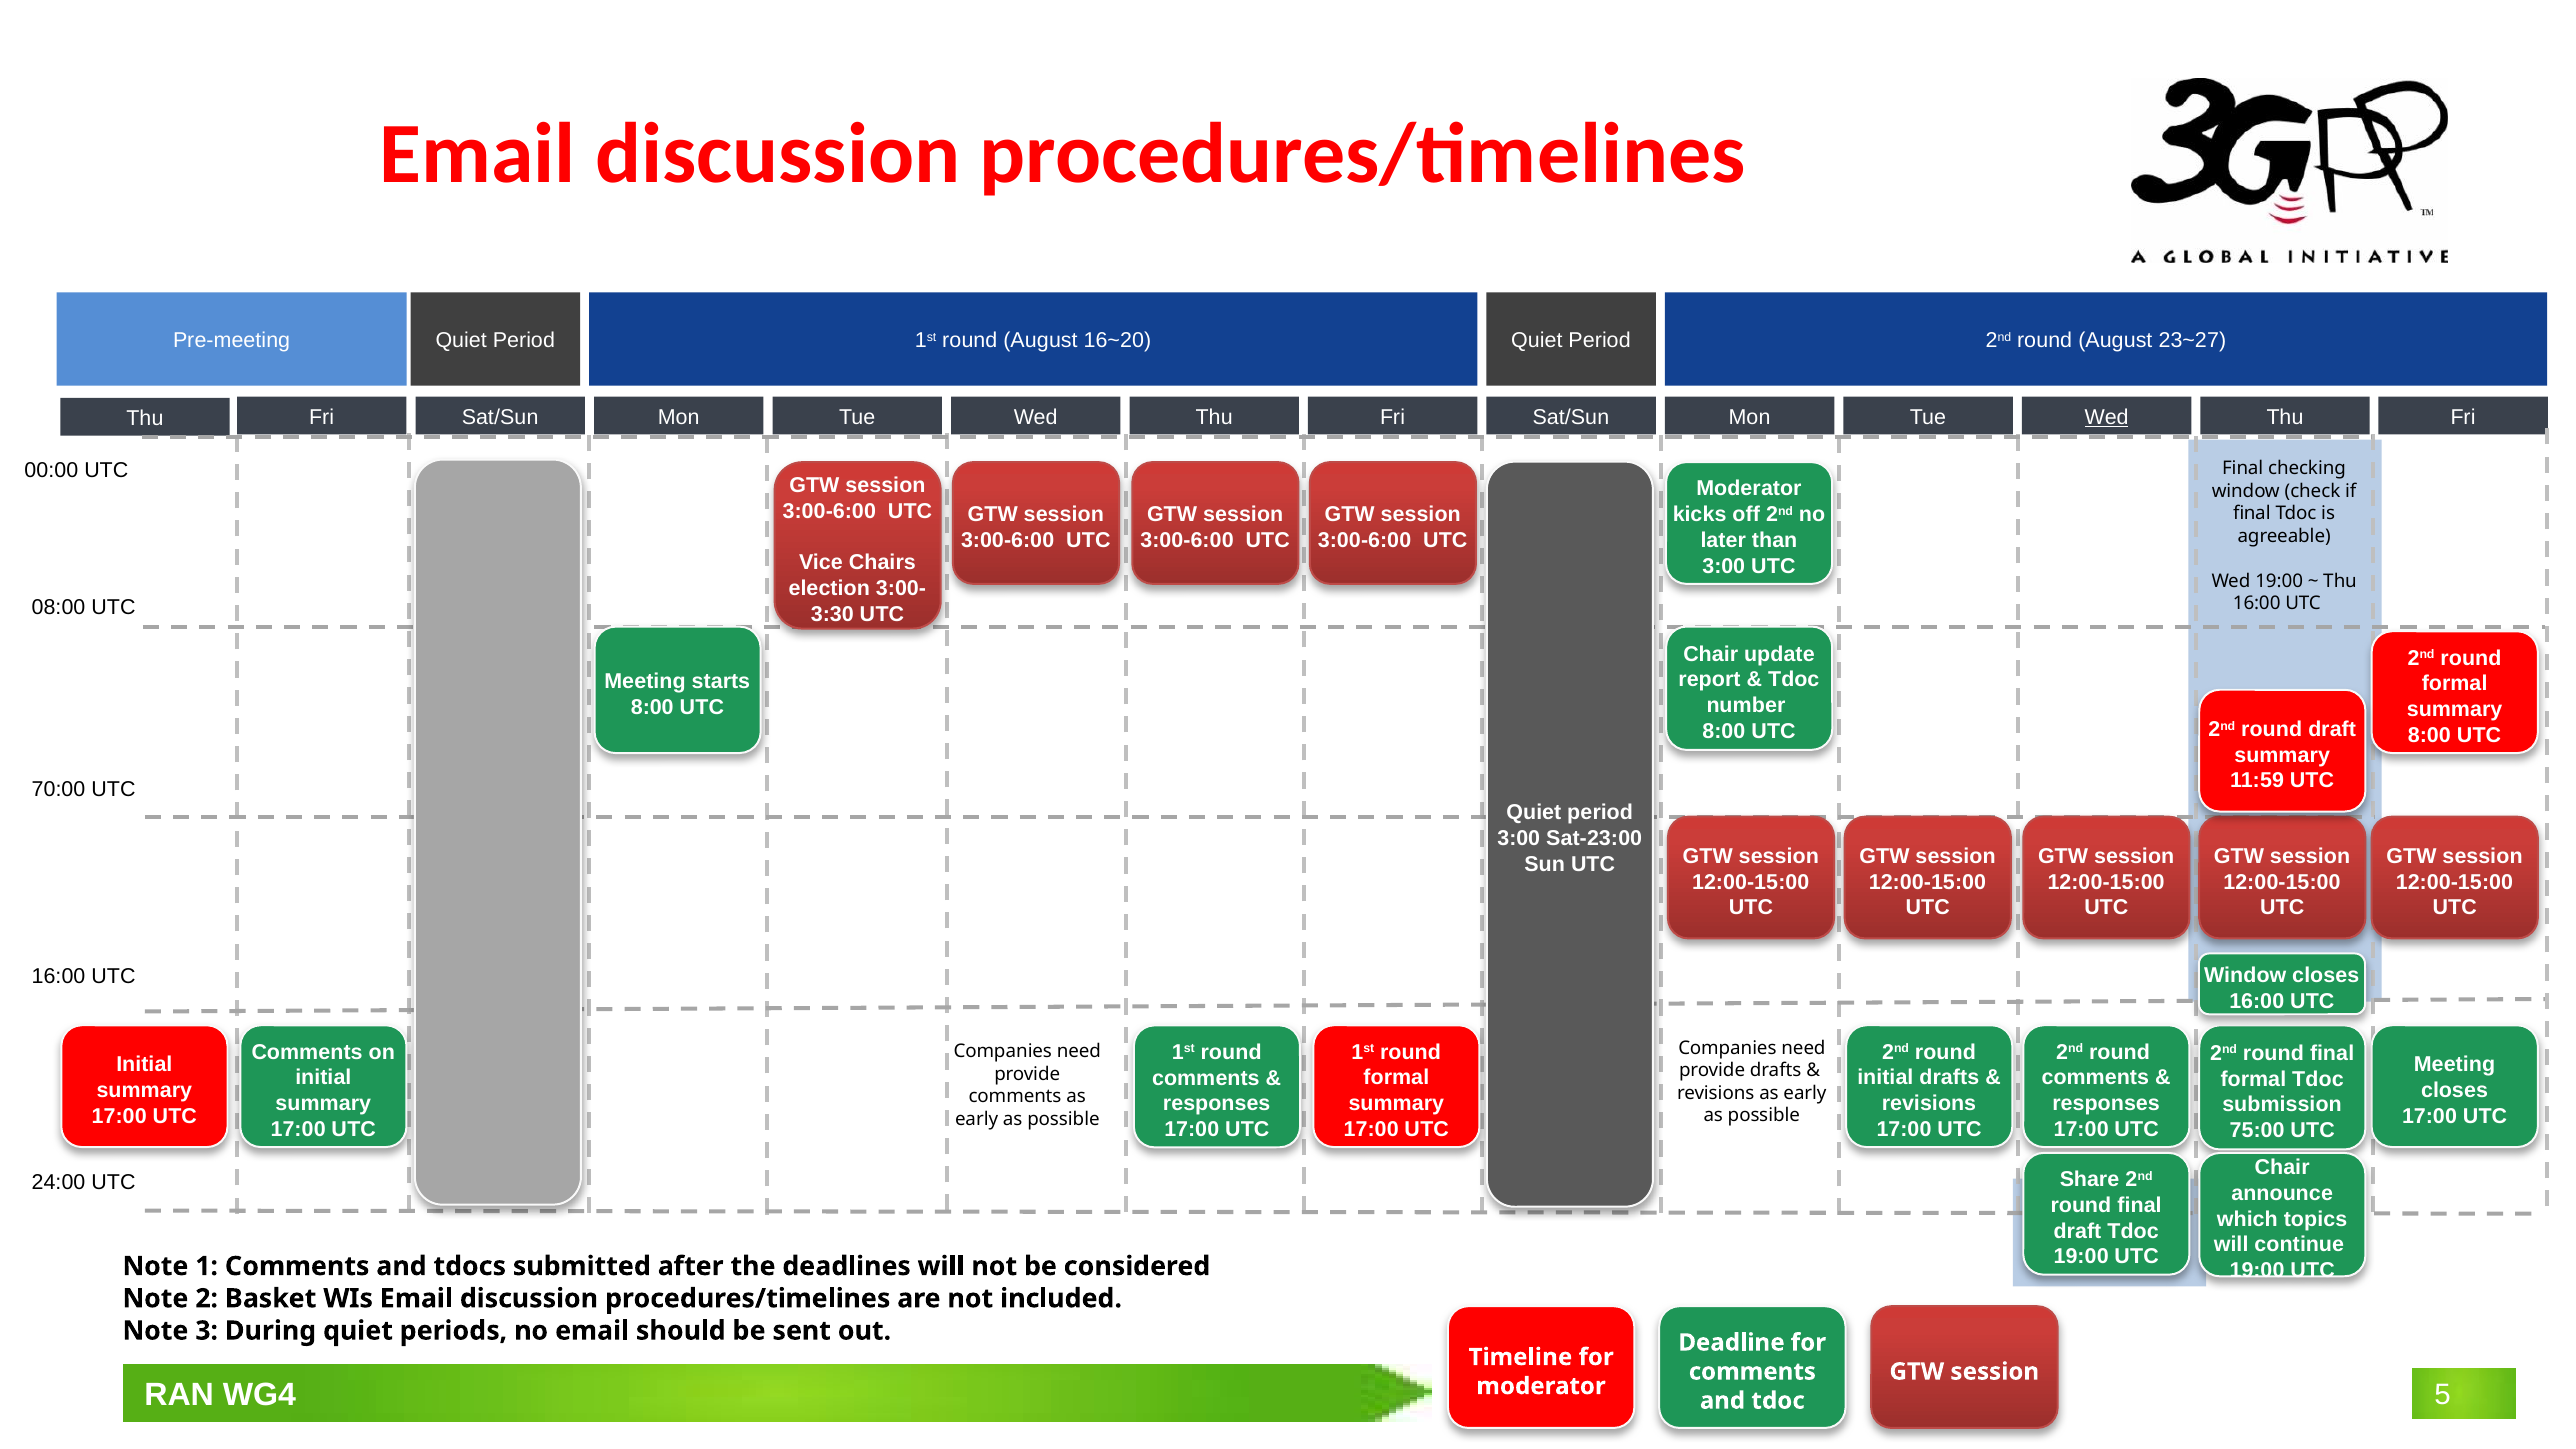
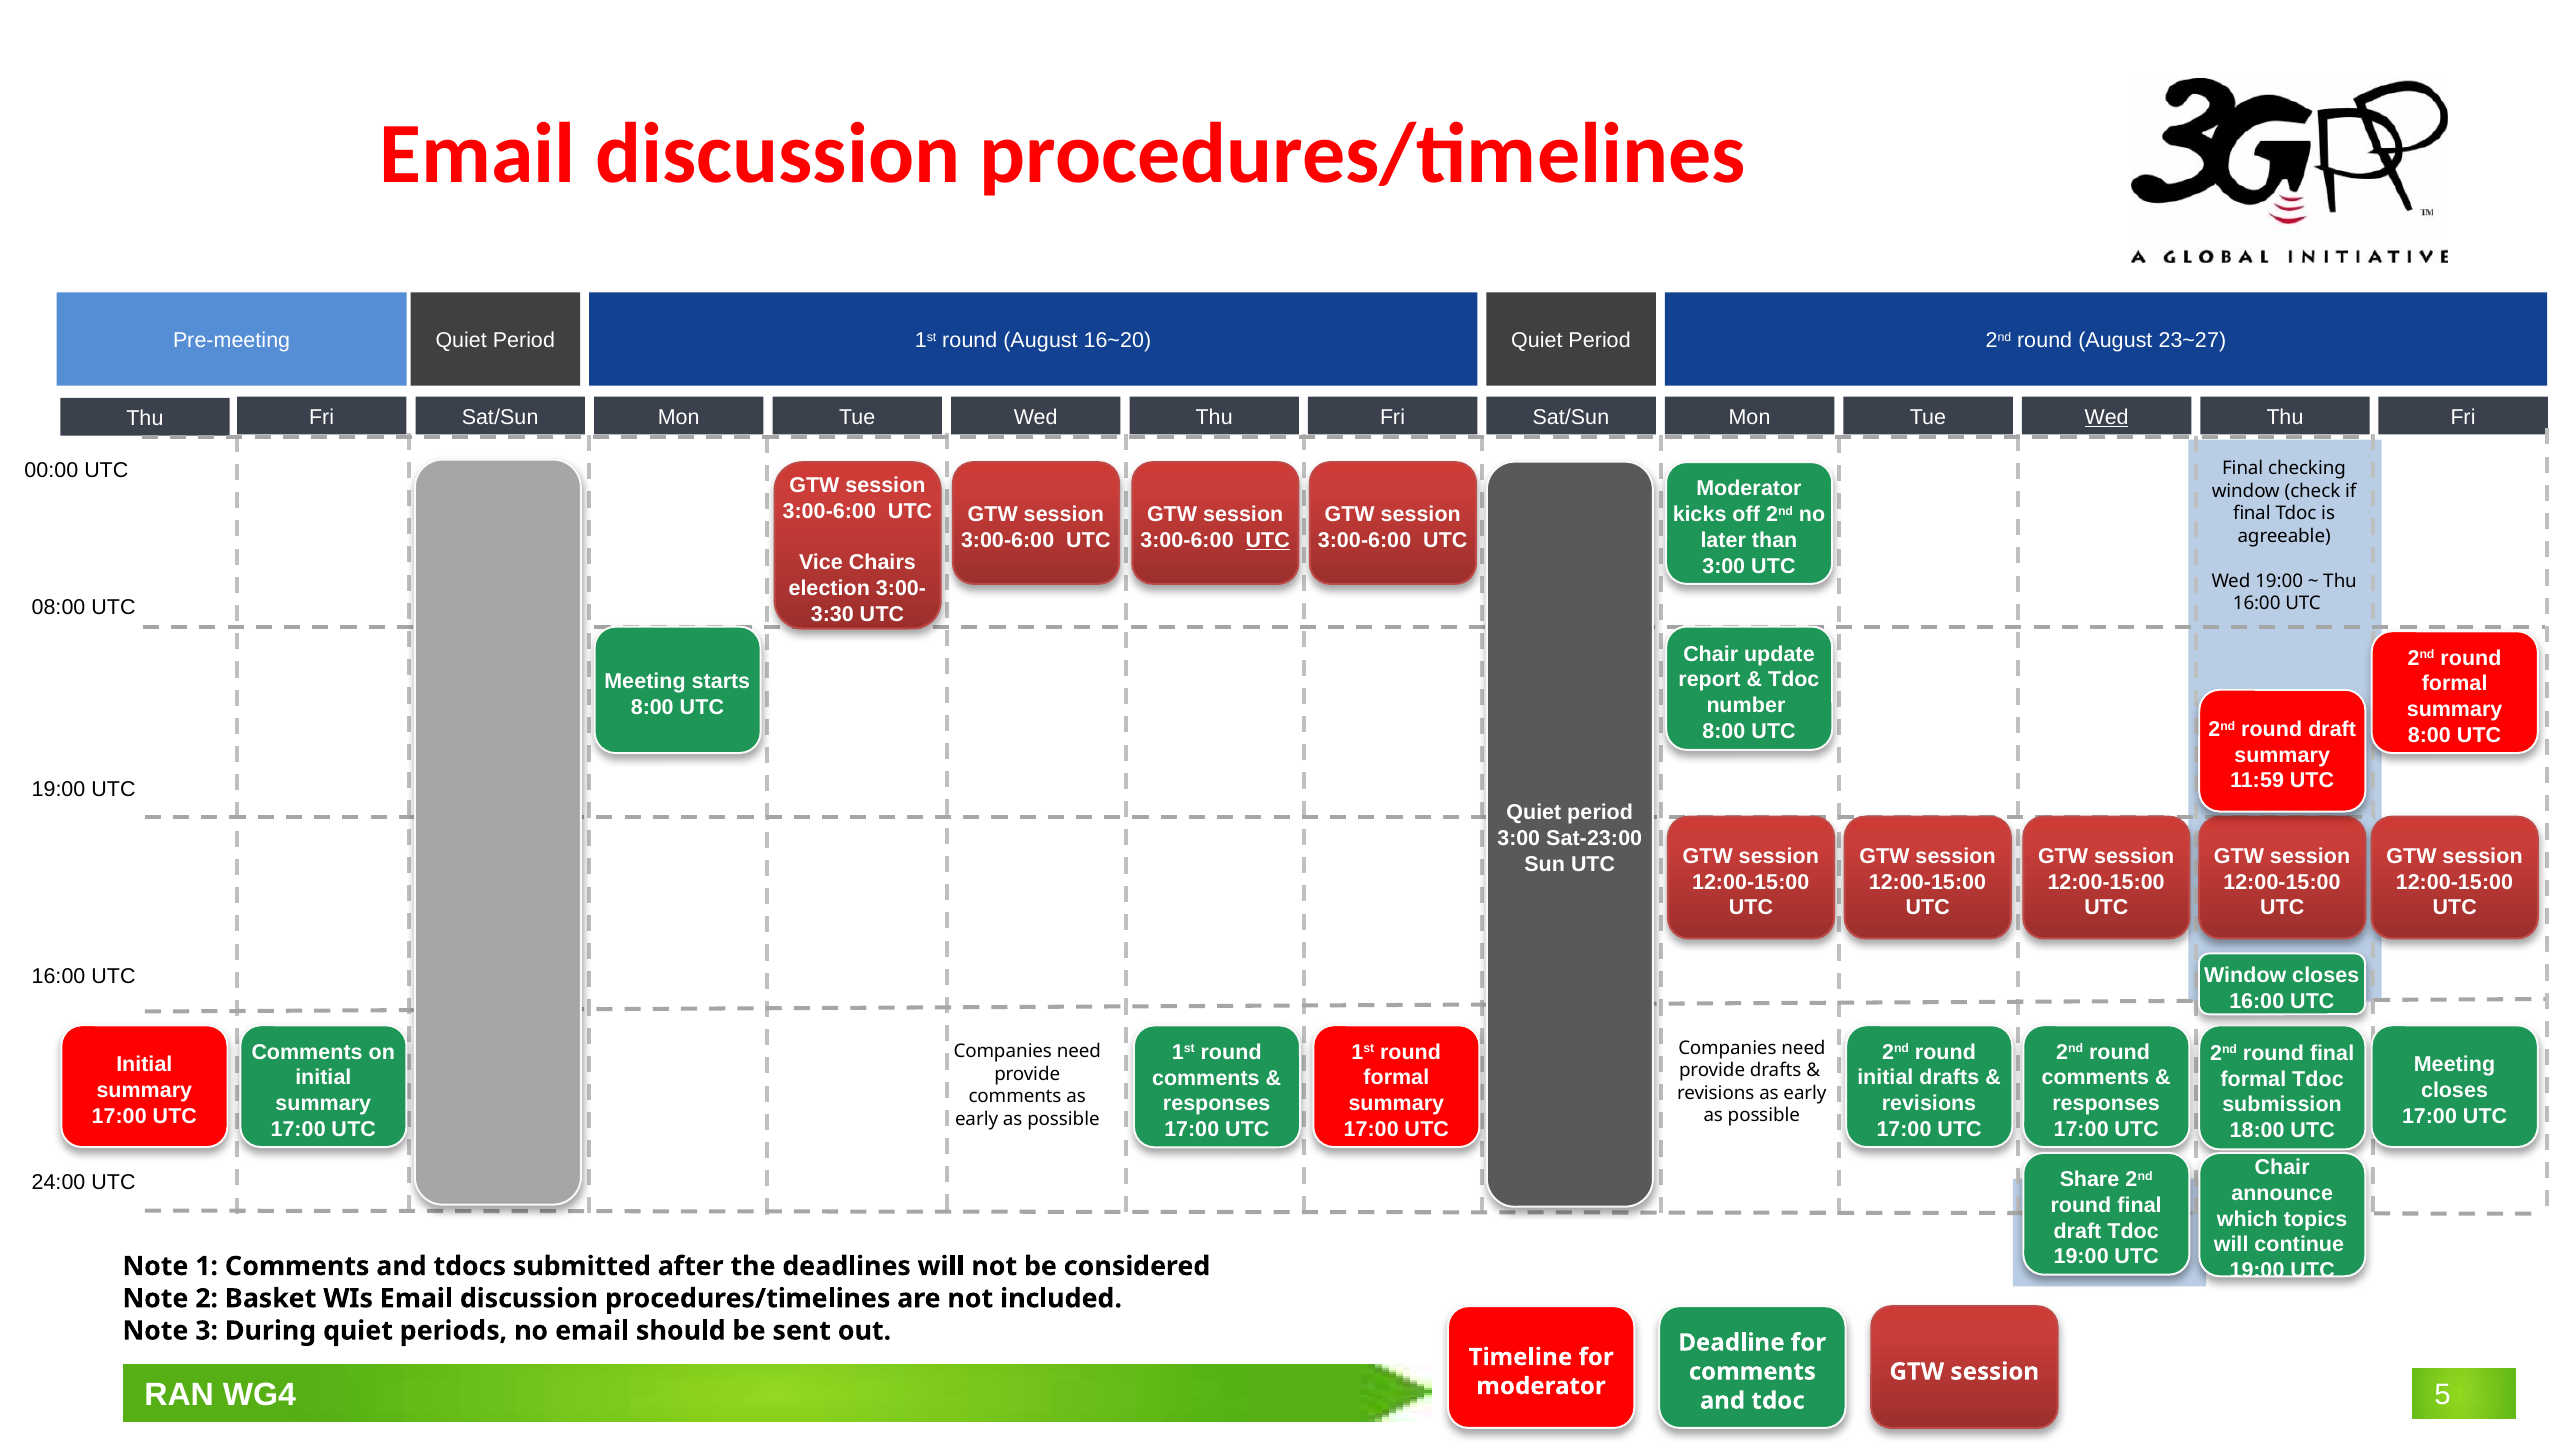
UTC underline: none -> present (1268, 540)
70:00: 70:00 -> 19:00 (58, 789)
75:00: 75:00 -> 18:00 (2257, 1130)
